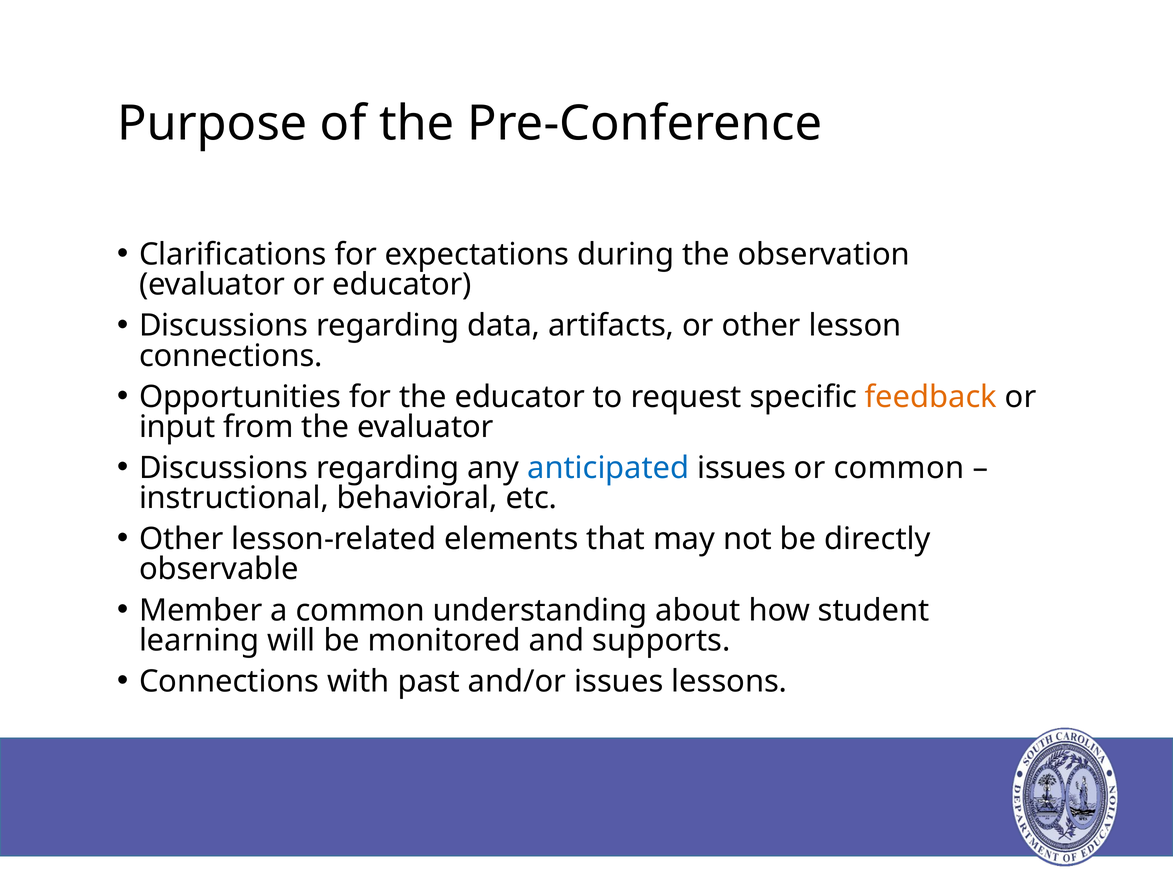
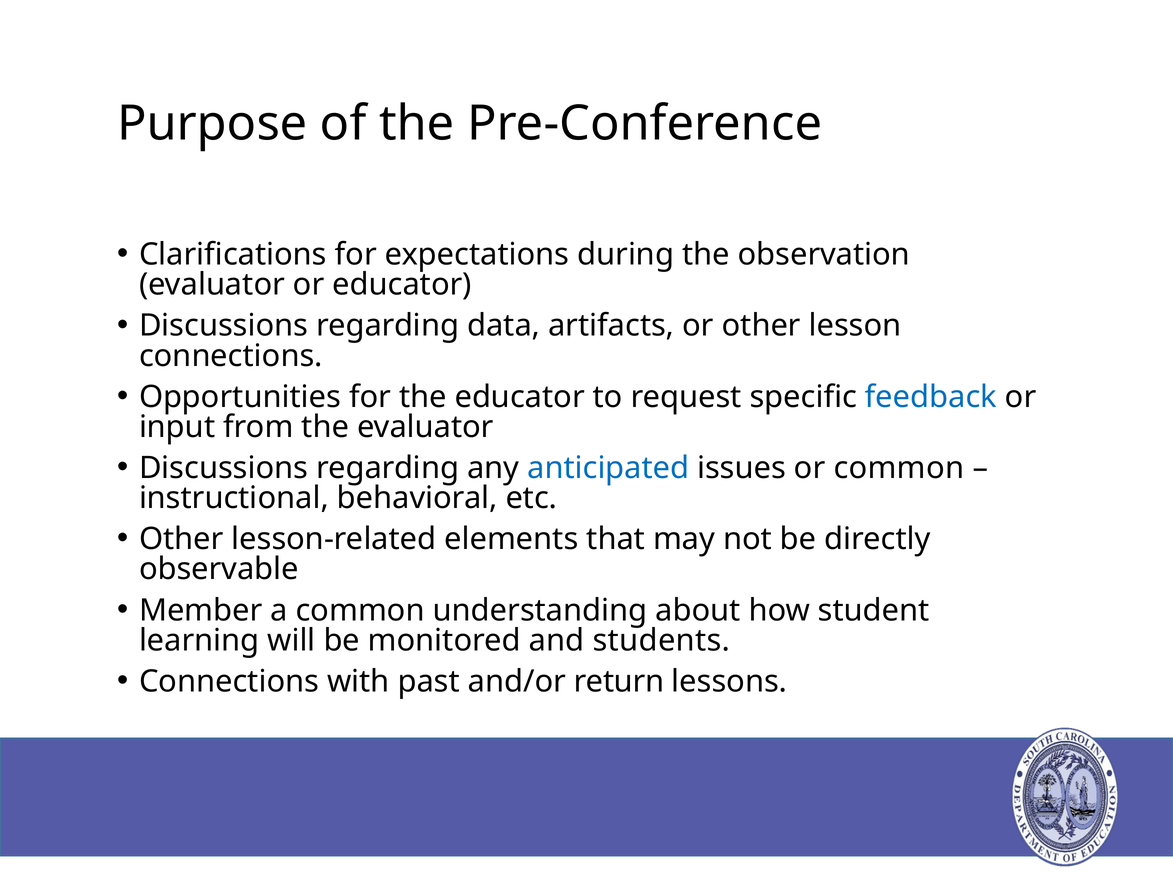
feedback colour: orange -> blue (931, 397)
supports: supports -> students (661, 640)
and/or issues: issues -> return (619, 681)
